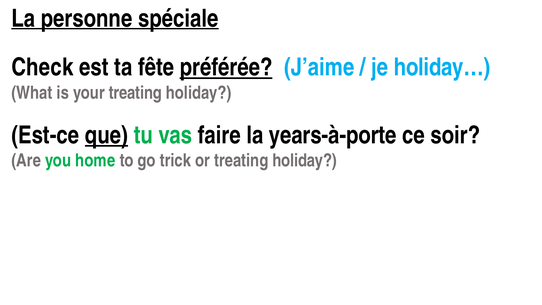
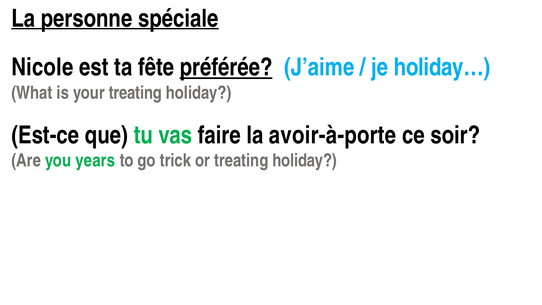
Check: Check -> Nicole (42, 67)
que underline: present -> none (106, 135)
years-à-porte: years-à-porte -> avoir-à-porte (333, 135)
home: home -> years (95, 160)
